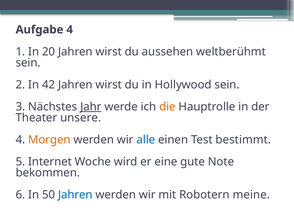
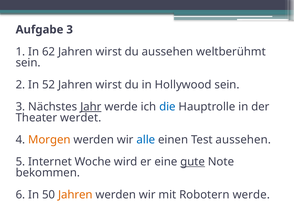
Aufgabe 4: 4 -> 3 (70, 30)
20: 20 -> 62 (49, 52)
42: 42 -> 52 (49, 84)
die colour: orange -> blue (167, 106)
unsere: unsere -> werdet (81, 117)
Test bestimmt: bestimmt -> aussehen (243, 139)
gute underline: none -> present (193, 161)
Jahren colour: blue -> orange (75, 194)
Robotern meine: meine -> werde (251, 194)
